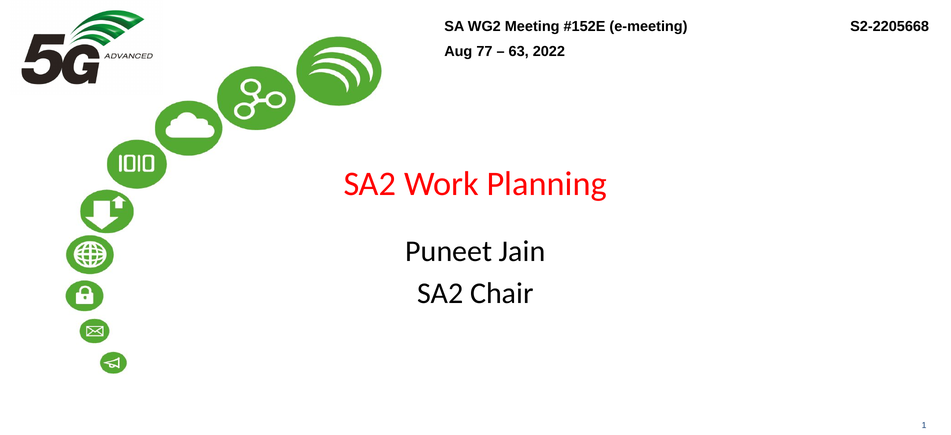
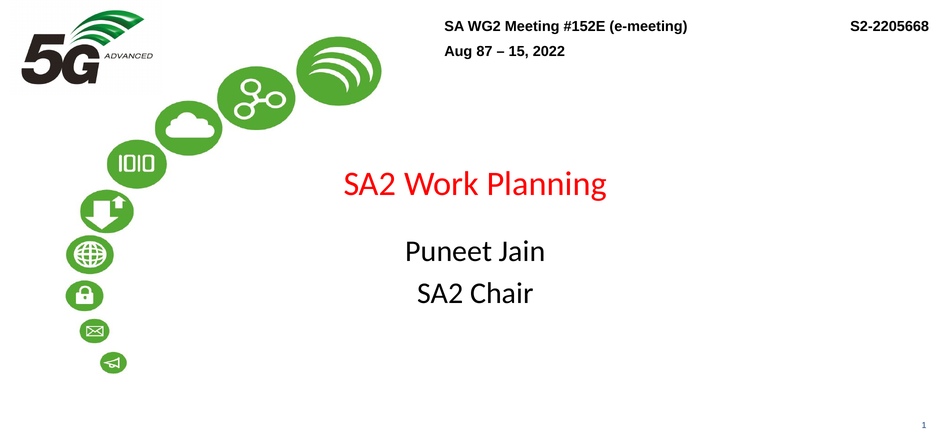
77: 77 -> 87 (484, 51)
63: 63 -> 15 (519, 51)
